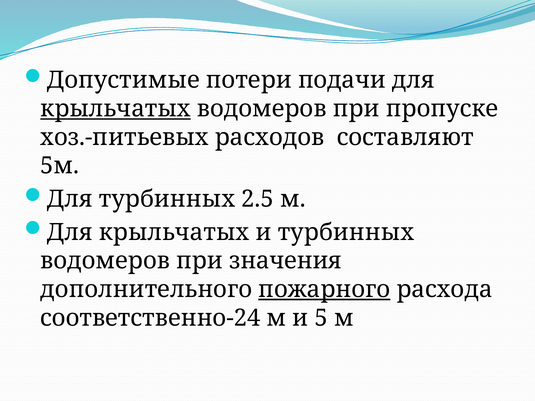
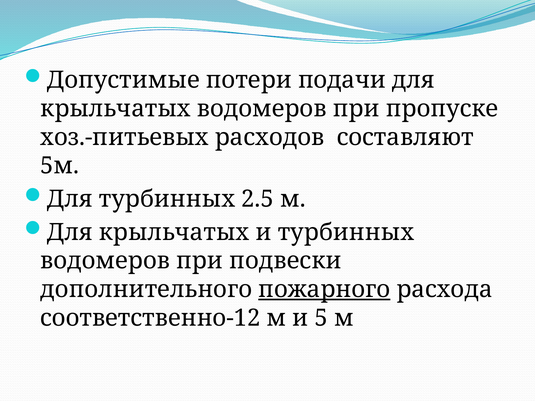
крыльчатых underline: present -> none (116, 109)
значения: значения -> подвески (285, 261)
соответственно-24: соответственно-24 -> соответственно-12 (150, 318)
